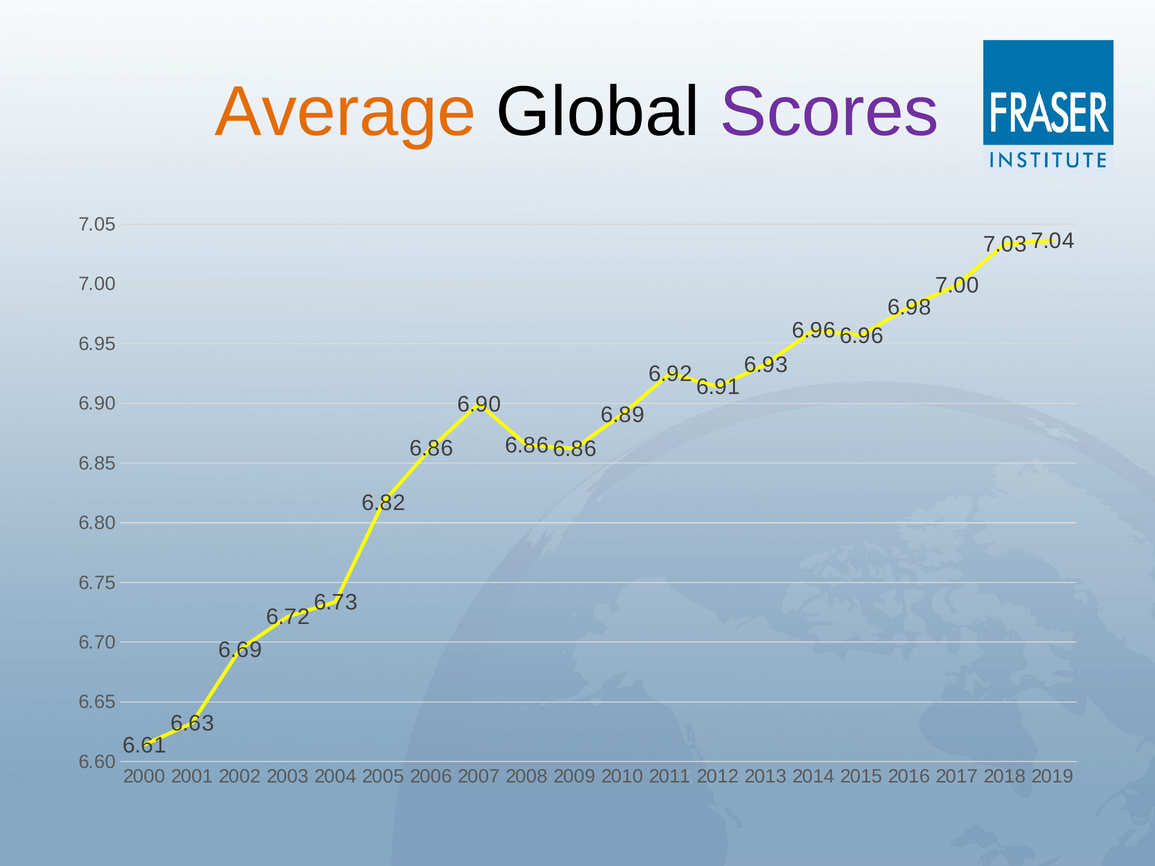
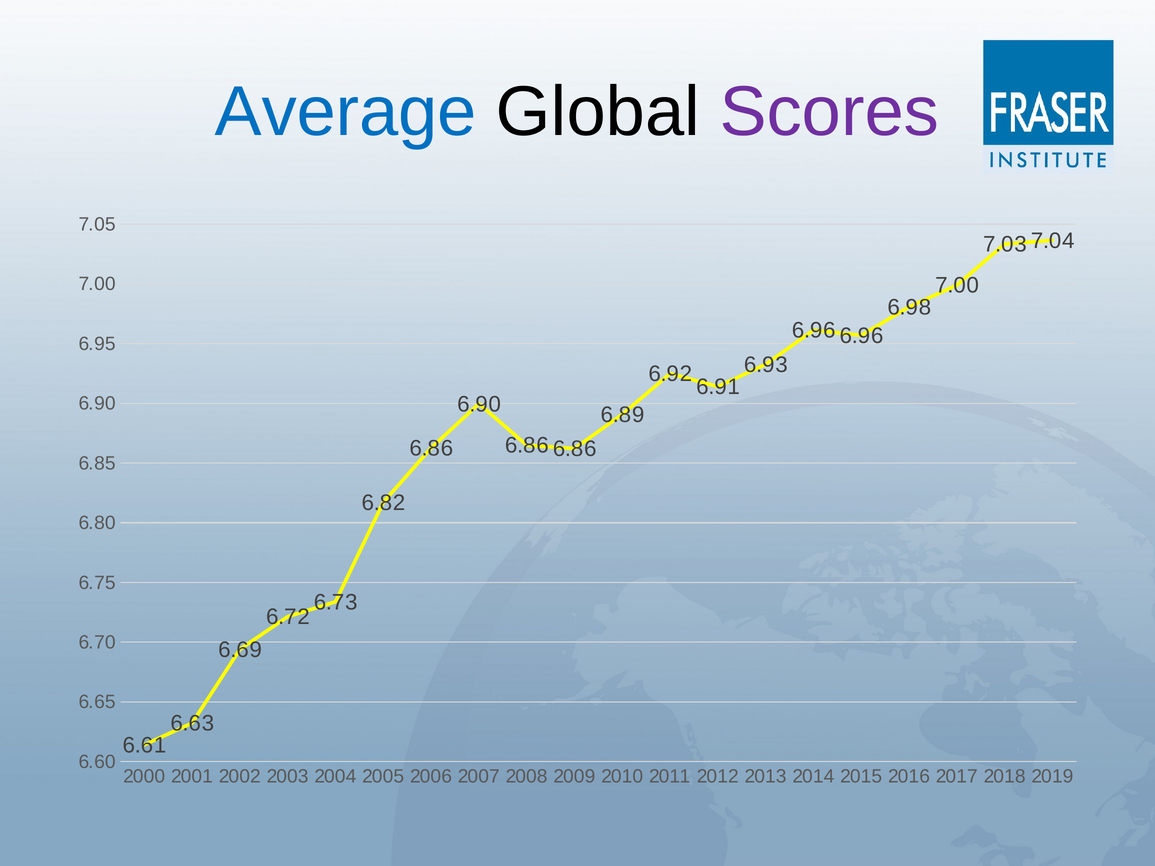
Average colour: orange -> blue (346, 112)
